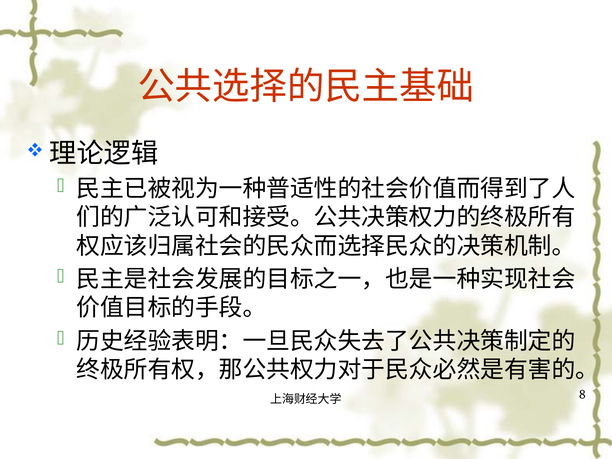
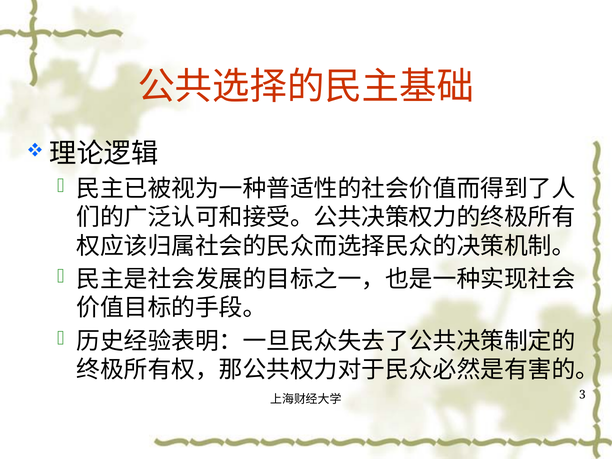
8: 8 -> 3 (582, 395)
